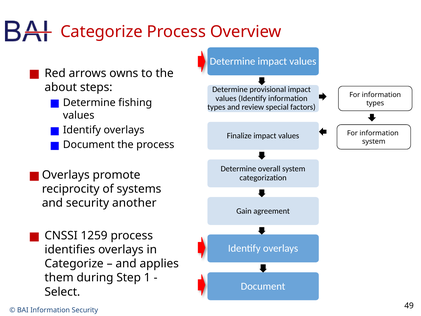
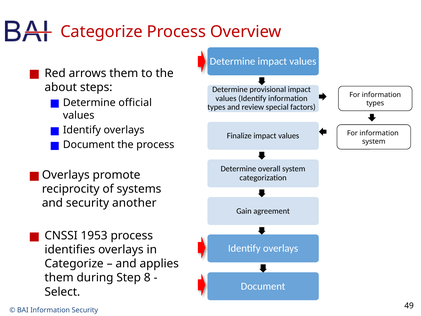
arrows owns: owns -> them (124, 73)
fishing: fishing -> official (135, 102)
1259: 1259 -> 1953 (94, 235)
1: 1 -> 8 (147, 278)
